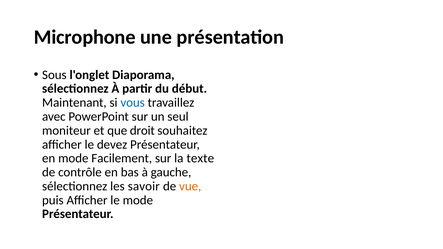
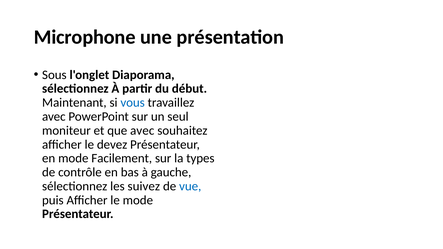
que droit: droit -> avec (142, 131)
texte: texte -> types (200, 158)
savoir: savoir -> suivez (144, 186)
vue colour: orange -> blue (190, 186)
